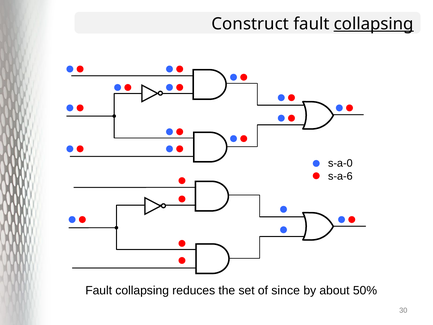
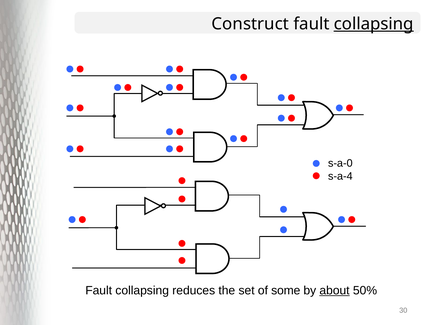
s-a-6: s-a-6 -> s-a-4 (340, 176)
since: since -> some (286, 290)
about underline: none -> present (335, 290)
